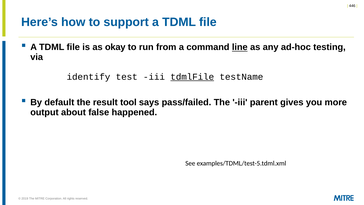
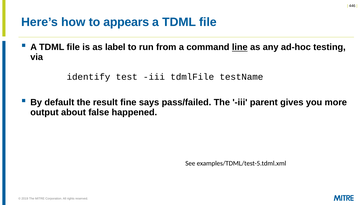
support: support -> appears (126, 22)
okay: okay -> label (115, 47)
tdmlFile underline: present -> none (192, 77)
tool: tool -> fine (128, 102)
